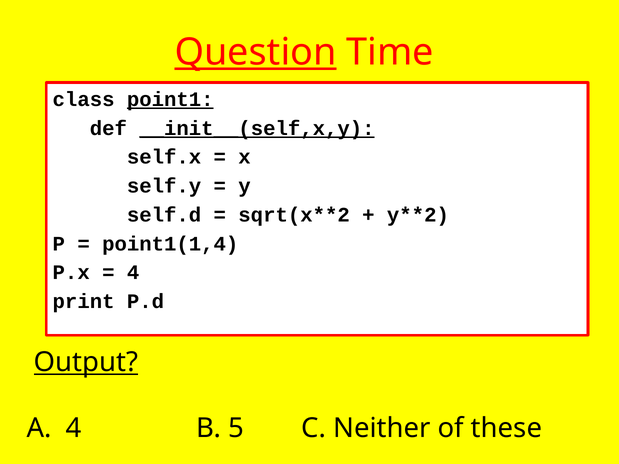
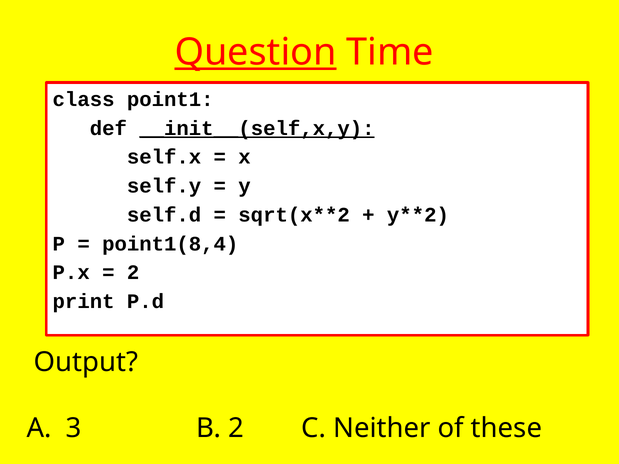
point1 underline: present -> none (170, 99)
point1(1,4: point1(1,4 -> point1(8,4 (170, 244)
4: 4 -> 2 (133, 273)
Output underline: present -> none (86, 363)
A 4: 4 -> 3 (74, 429)
B 5: 5 -> 2 (236, 429)
